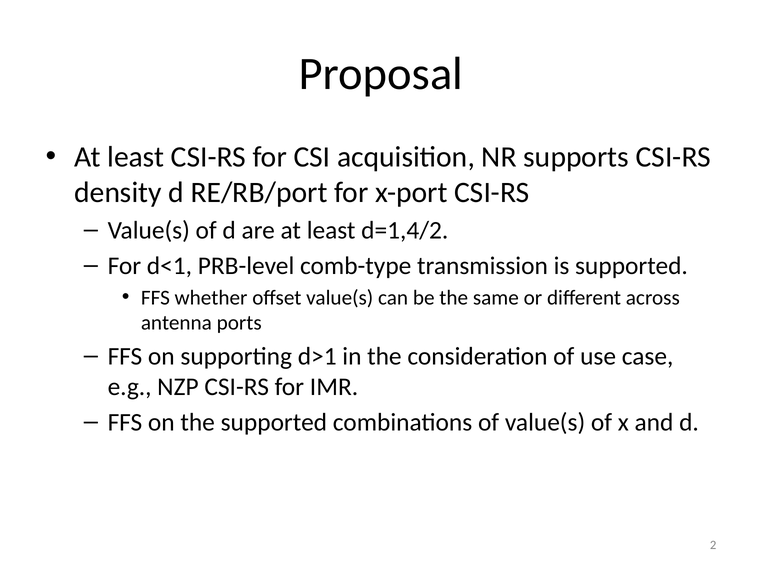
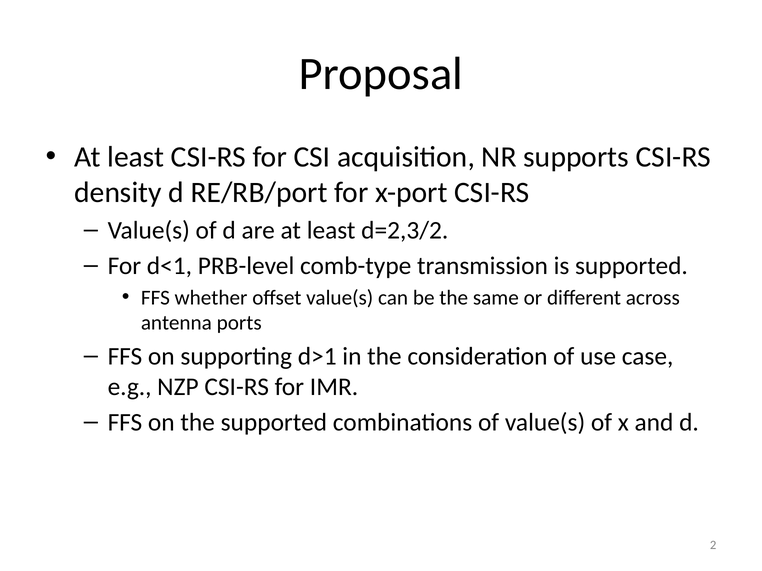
d=1,4/2: d=1,4/2 -> d=2,3/2 (405, 230)
